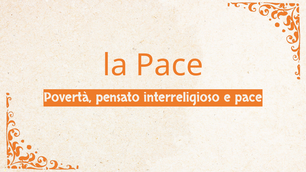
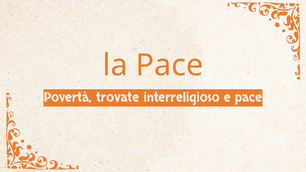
pensato: pensato -> trovate (118, 98)
